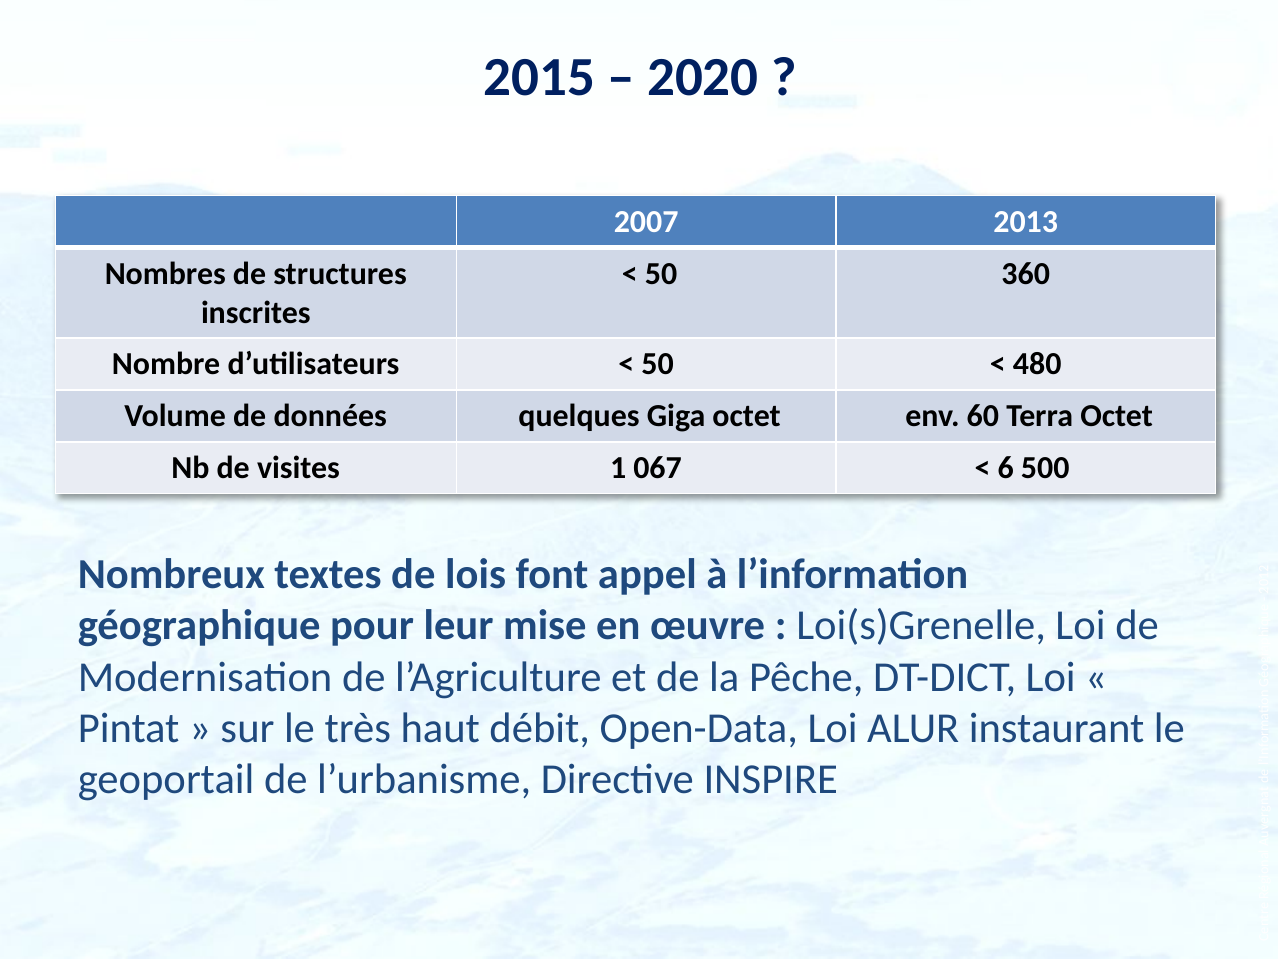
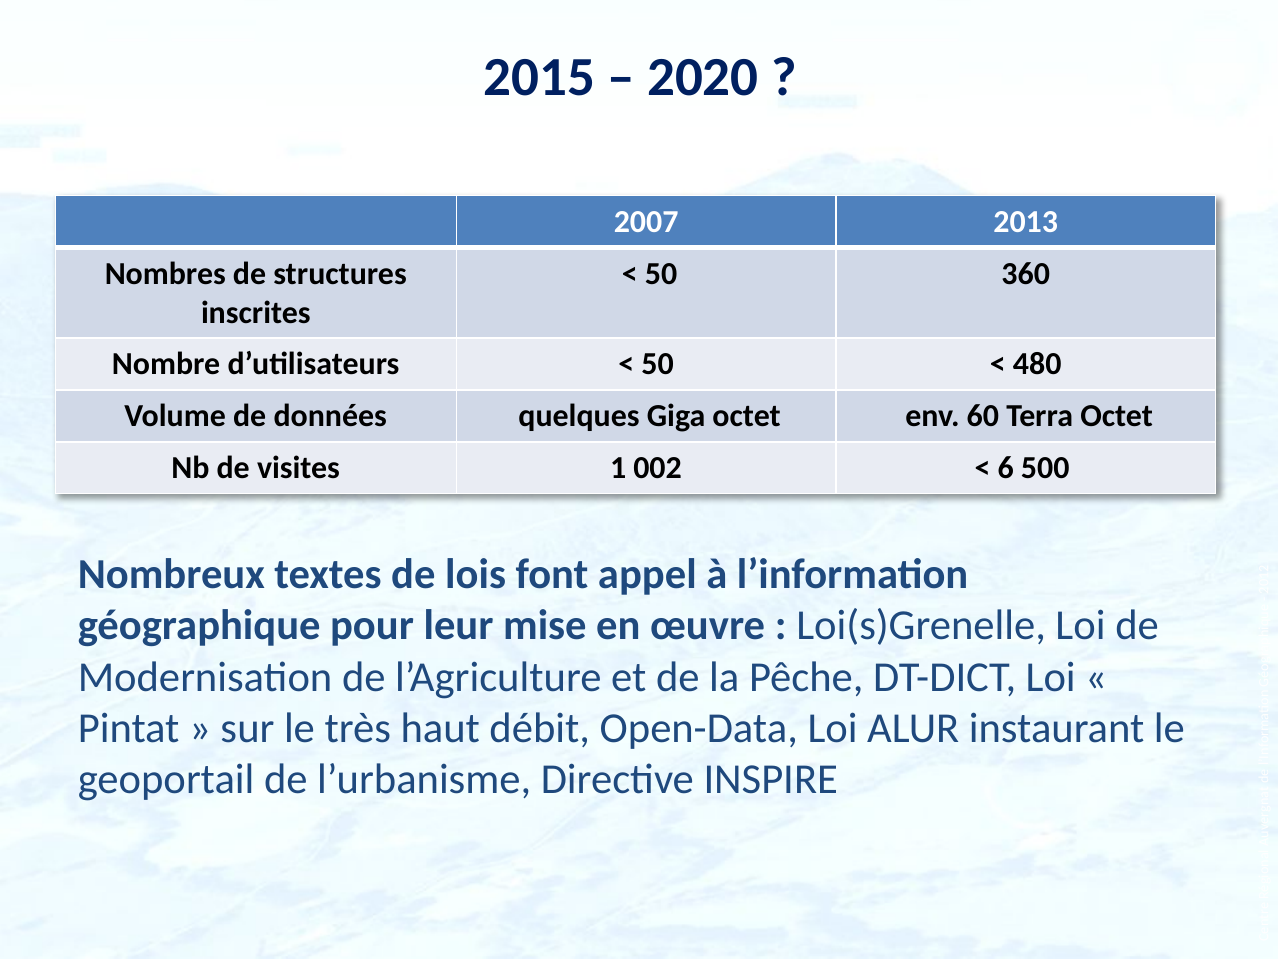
067: 067 -> 002 (658, 468)
